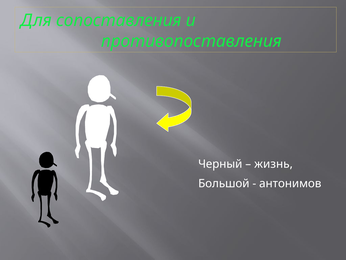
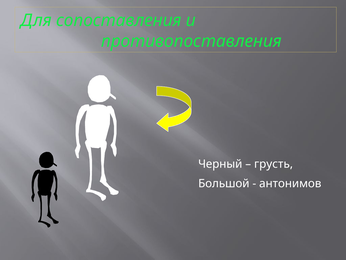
жизнь: жизнь -> грусть (274, 164)
